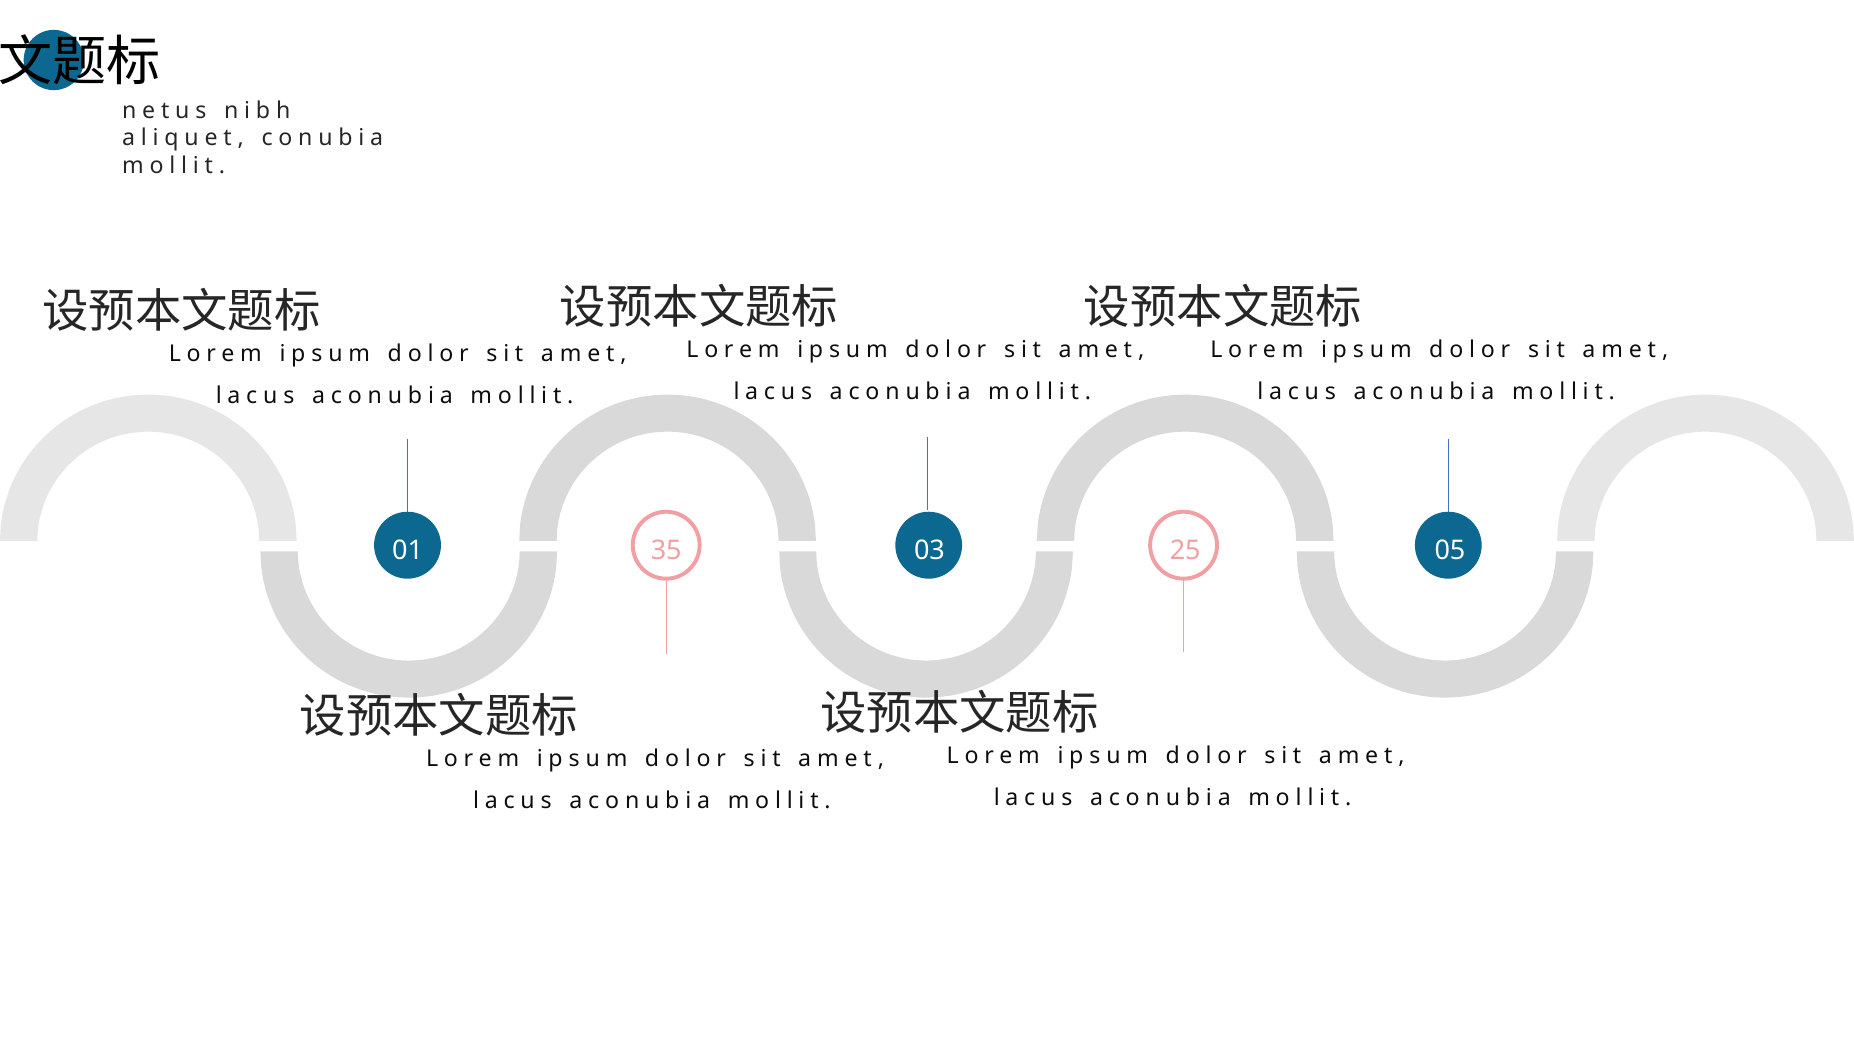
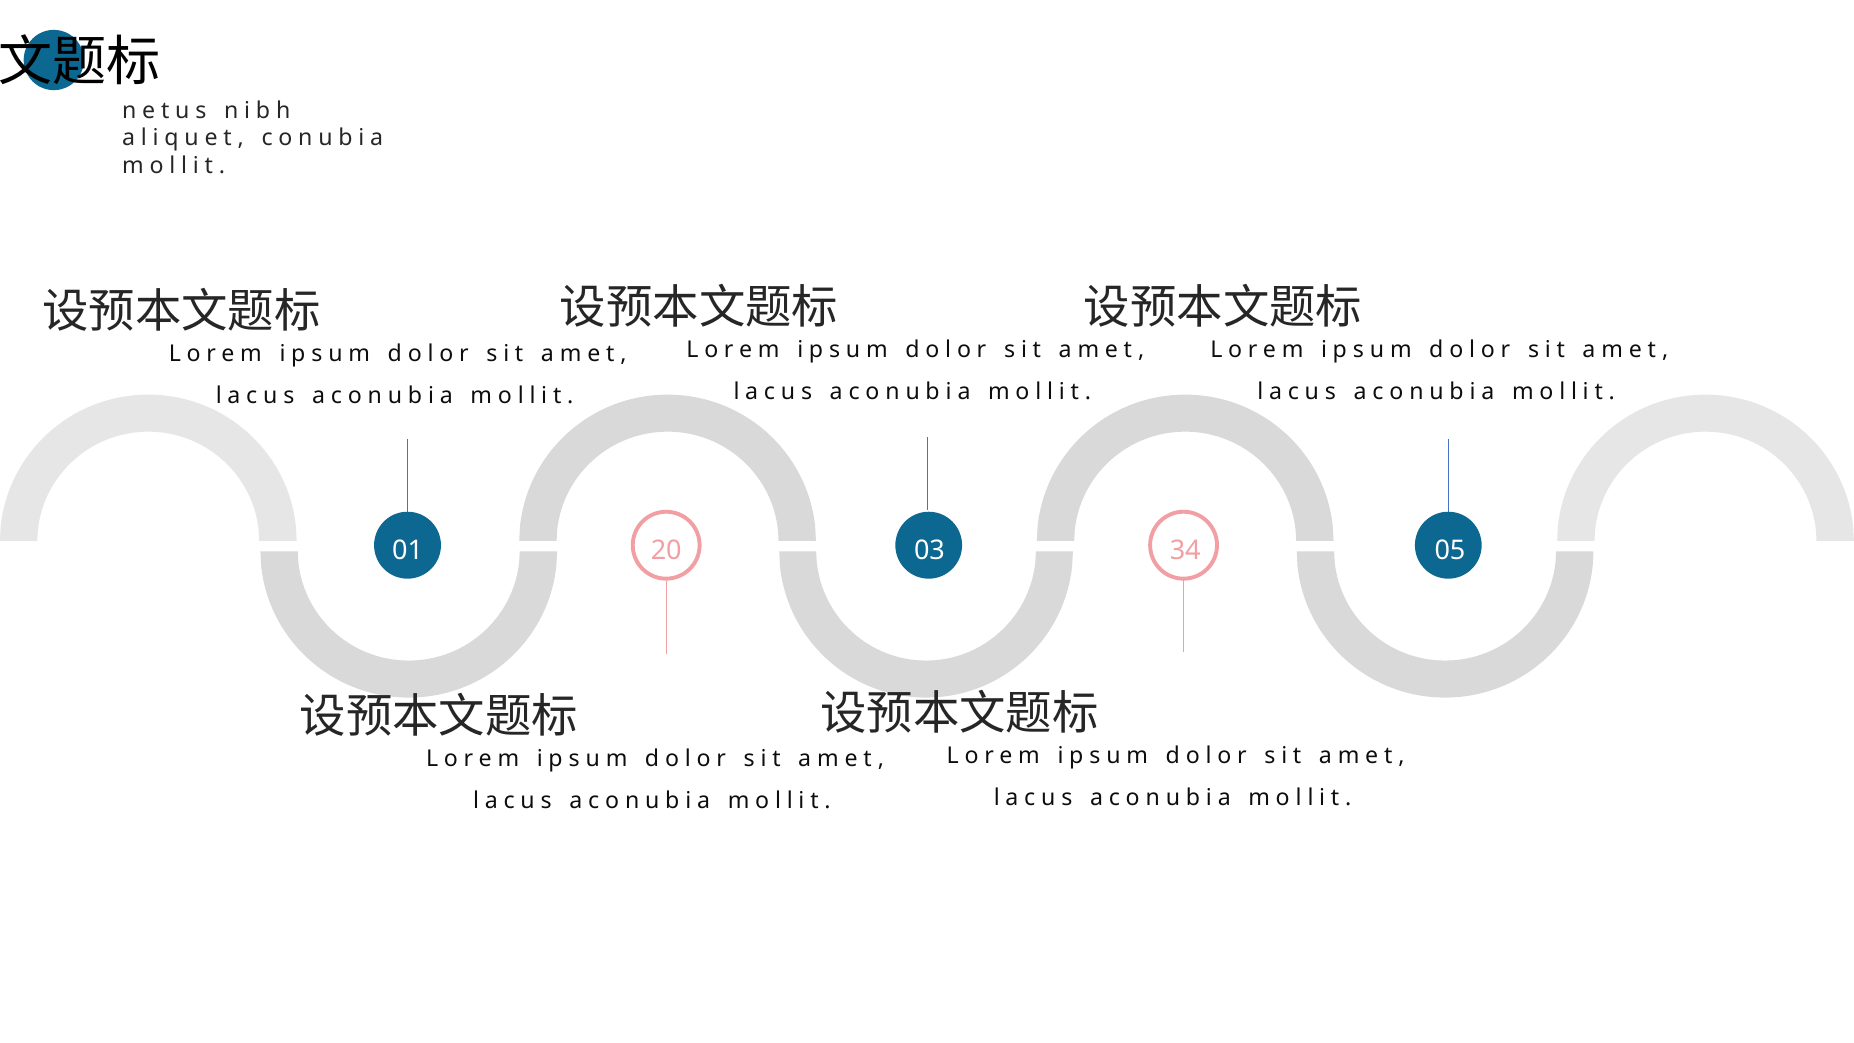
35: 35 -> 20 (666, 551)
25: 25 -> 34 (1185, 551)
